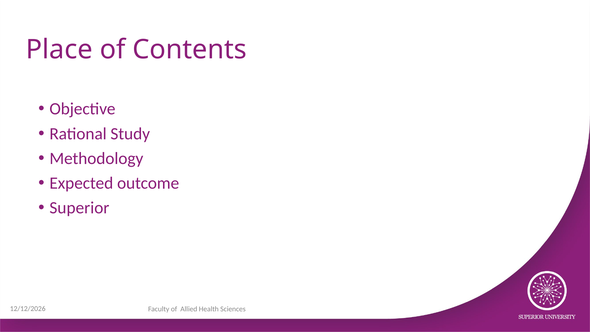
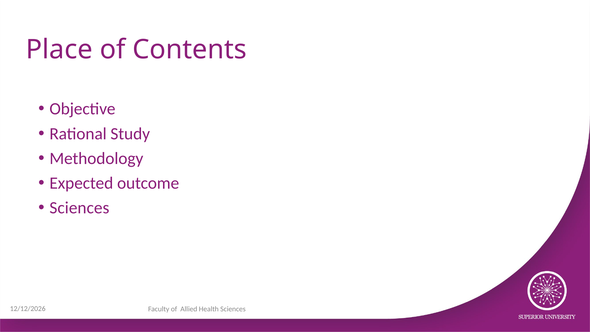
Superior: Superior -> Sciences (79, 208)
